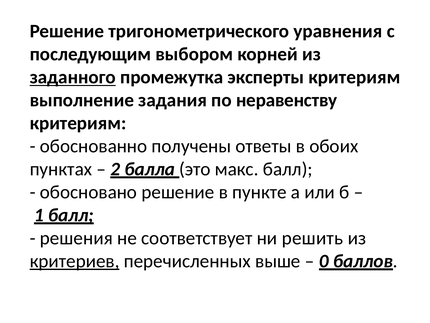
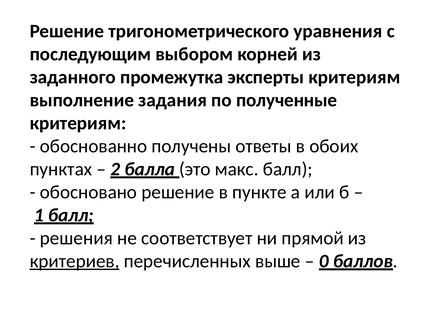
заданного underline: present -> none (73, 77)
неравенству: неравенству -> полученные (287, 100)
решить: решить -> прямой (313, 238)
